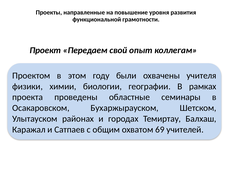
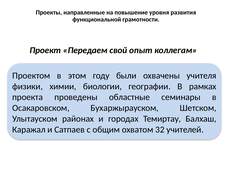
69: 69 -> 32 (160, 130)
